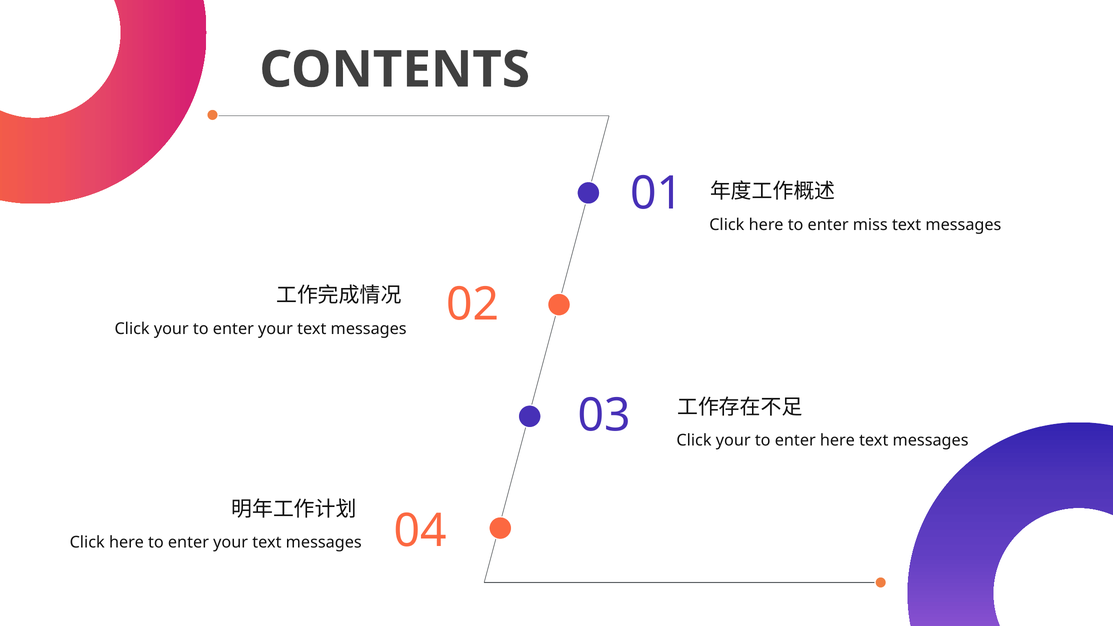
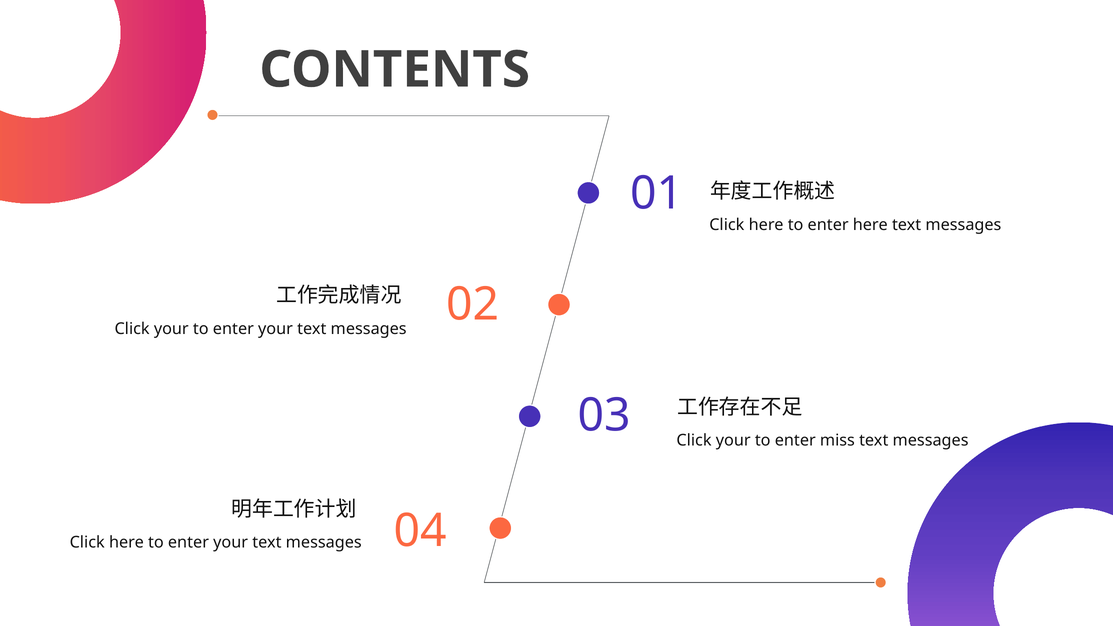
enter miss: miss -> here (870, 225)
enter here: here -> miss (837, 441)
